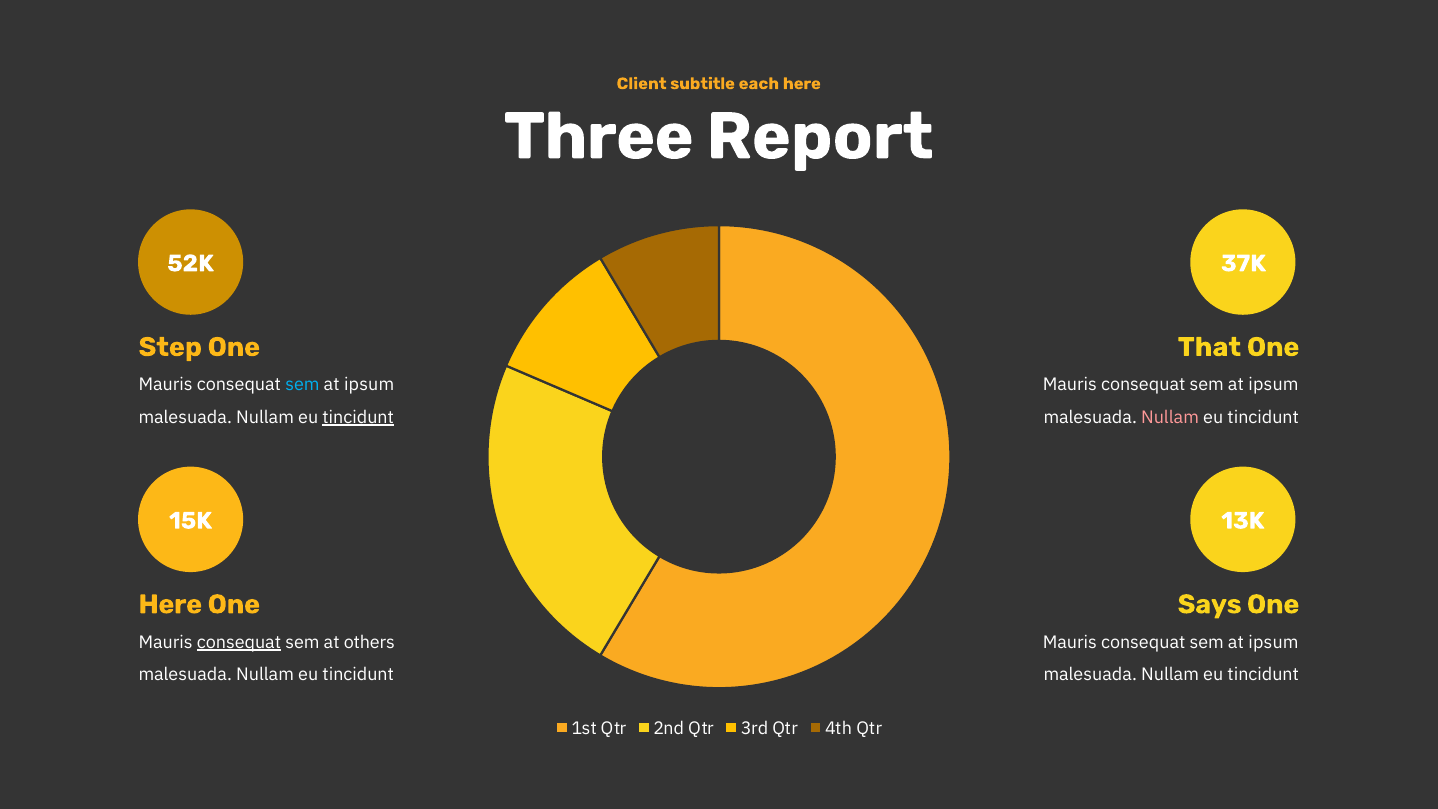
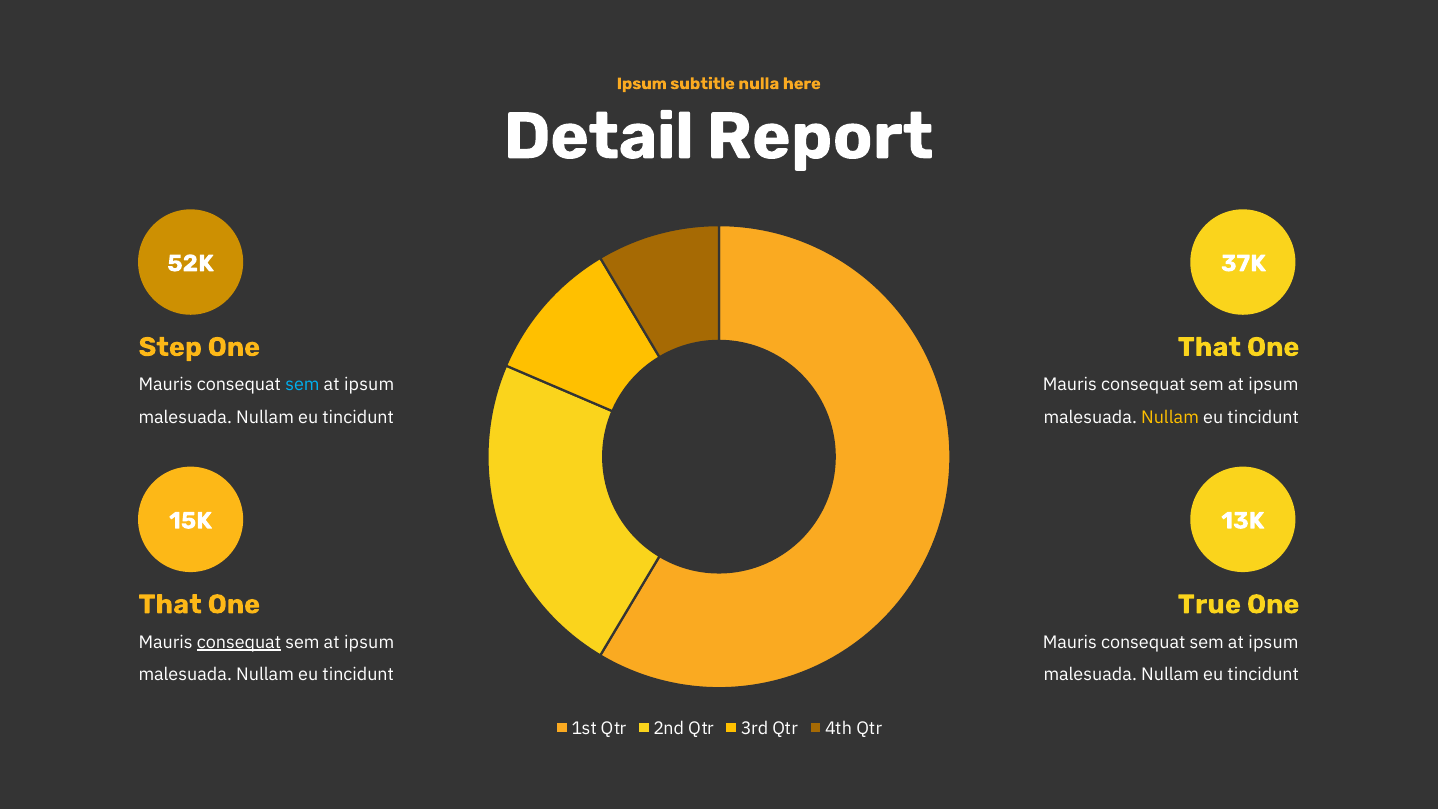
Client: Client -> Ipsum (642, 84)
each: each -> nulla (759, 84)
Three: Three -> Detail (599, 137)
tincidunt underline: present -> none (358, 417)
Nullam colour: pink -> yellow (1170, 417)
Here: Here -> That (170, 604)
Says: Says -> True (1209, 604)
others: others -> ipsum (369, 642)
